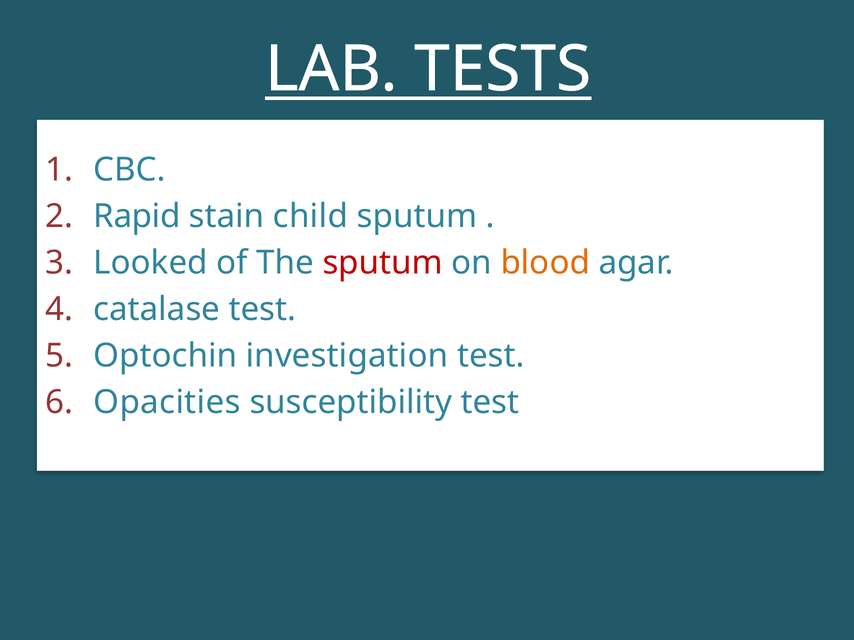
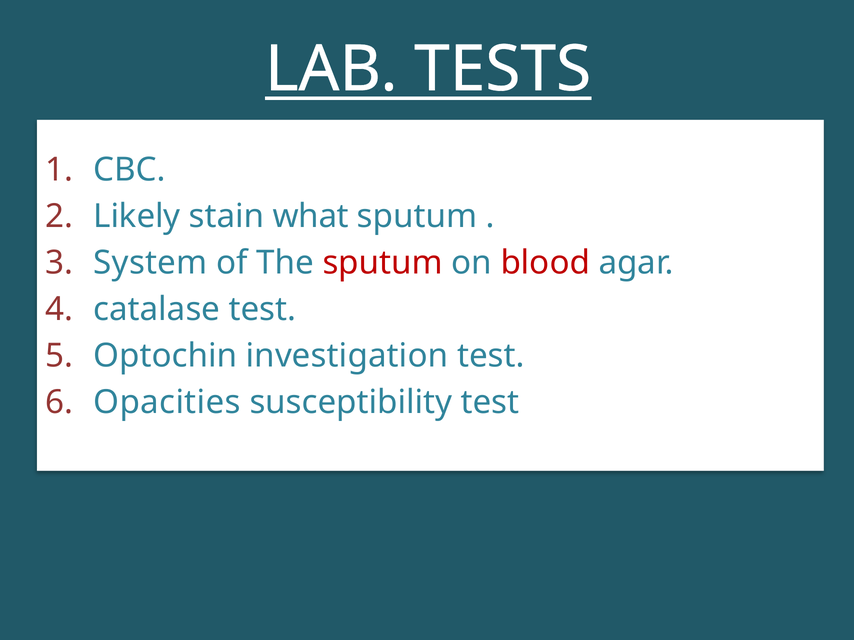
Rapid: Rapid -> Likely (137, 217)
child: child -> what (311, 217)
Looked: Looked -> System (150, 263)
blood colour: orange -> red (545, 263)
